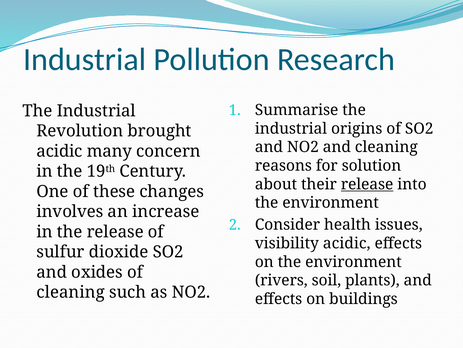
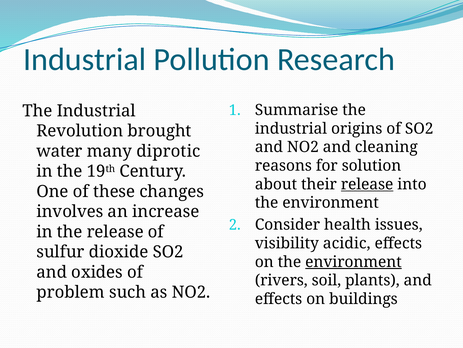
acidic: acidic -> water (60, 151)
concern: concern -> diprotic (168, 151)
environment underline: none -> present (353, 261)
cleaning: cleaning -> problem (71, 292)
